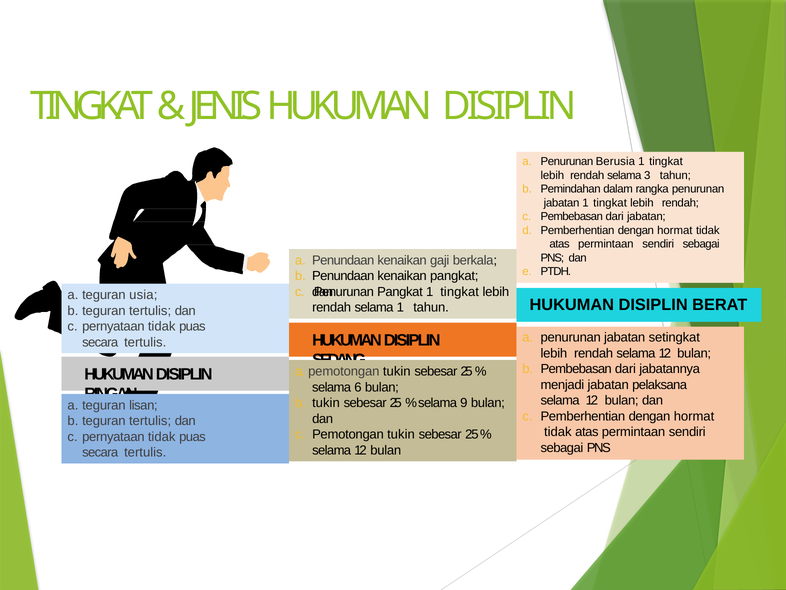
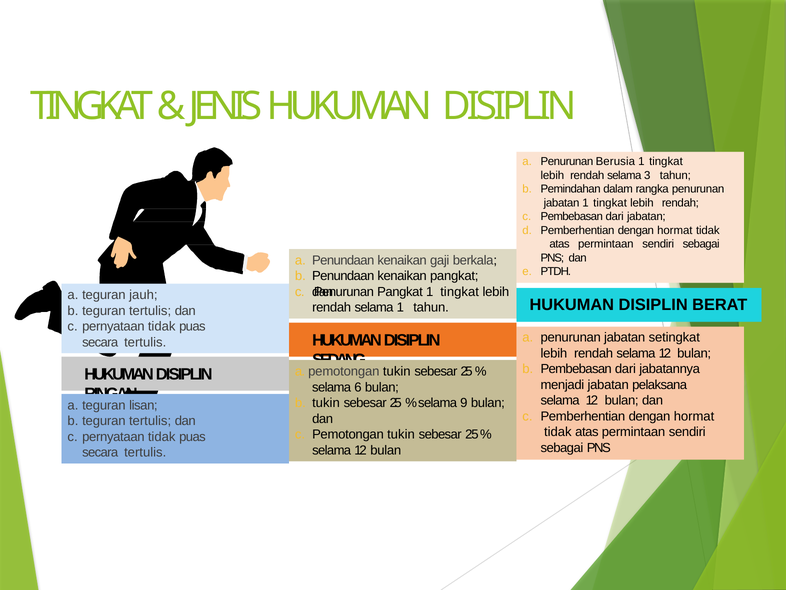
usia: usia -> jauh (143, 295)
